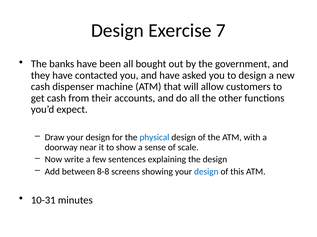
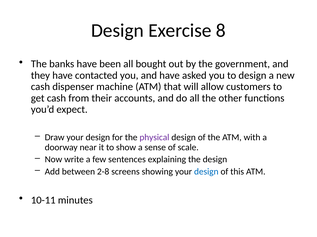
7: 7 -> 8 (221, 31)
physical colour: blue -> purple (154, 138)
8-8: 8-8 -> 2-8 (103, 172)
10-31: 10-31 -> 10-11 (43, 201)
